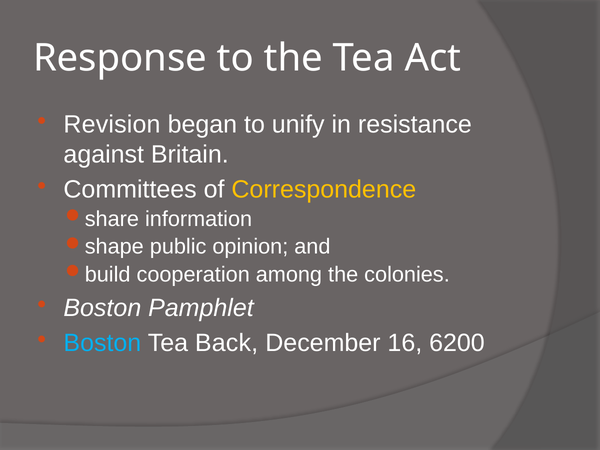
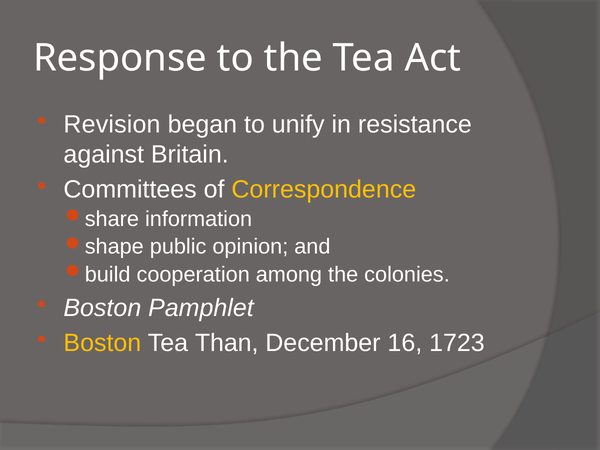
Boston colour: light blue -> yellow (102, 343)
Back: Back -> Than (227, 343)
6200: 6200 -> 1723 (457, 343)
